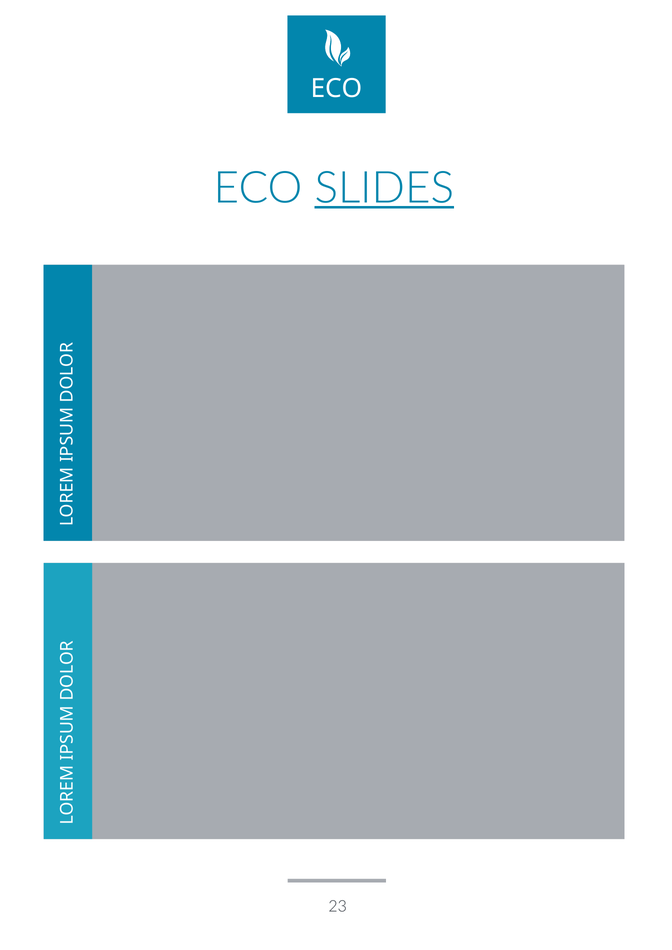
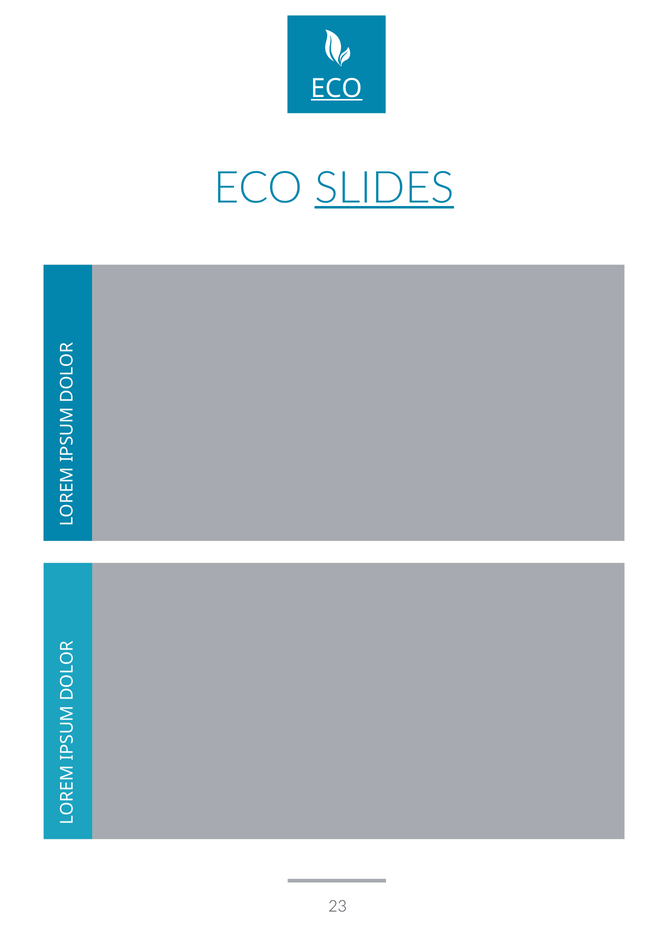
ECO underline: none -> present (337, 88)
